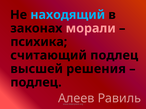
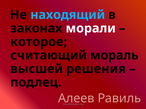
морали colour: pink -> white (91, 28)
психика: психика -> которое (39, 42)
считающий подлец: подлец -> мораль (114, 56)
